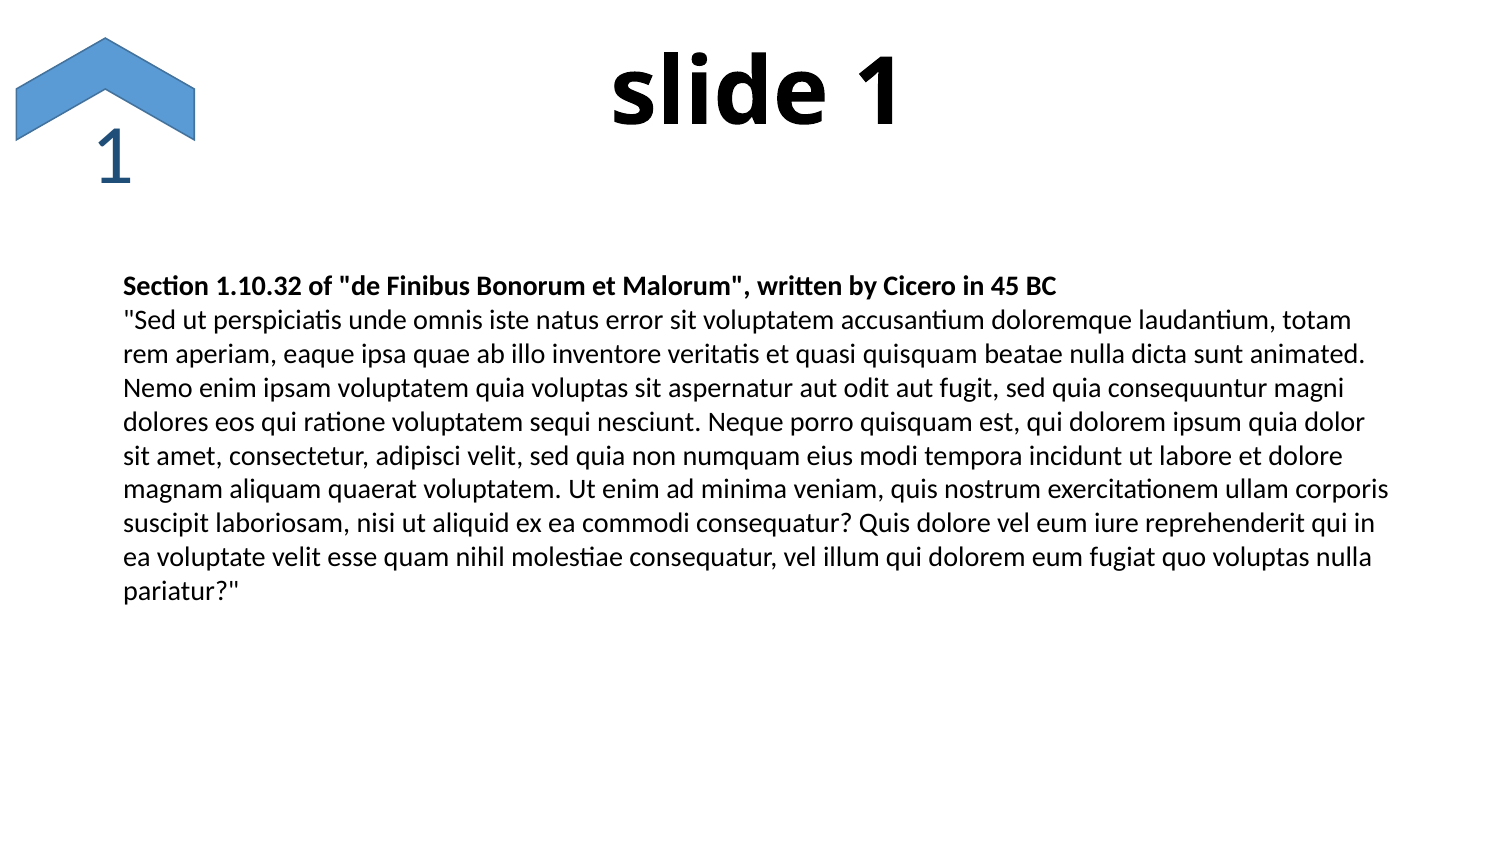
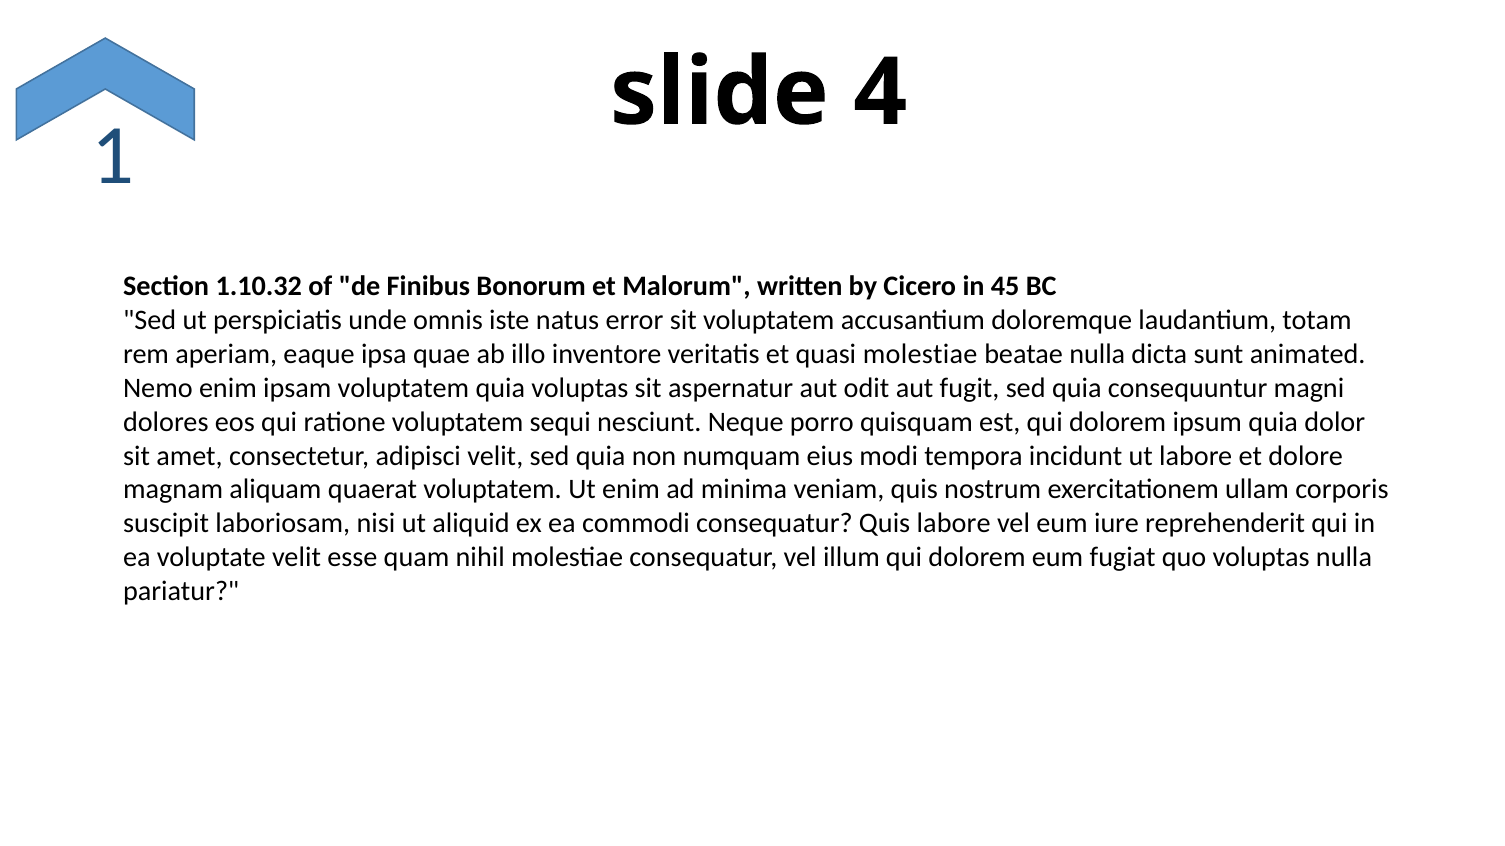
slide 1: 1 -> 4 (880, 93)
quasi quisquam: quisquam -> molestiae (920, 354)
Quis dolore: dolore -> labore (954, 524)
